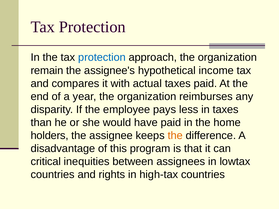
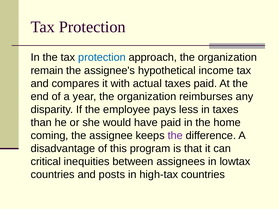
holders: holders -> coming (50, 136)
the colour: orange -> purple (175, 136)
rights: rights -> posts (112, 175)
